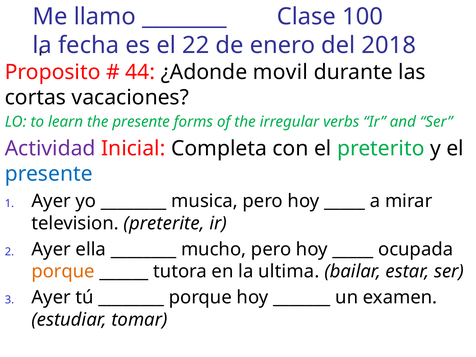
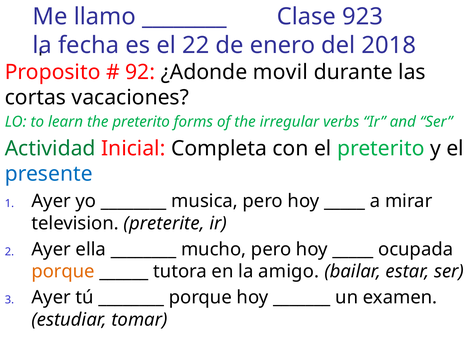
100: 100 -> 923 (363, 17)
44: 44 -> 92 (140, 72)
the presente: presente -> preterito (141, 122)
Actividad colour: purple -> green (50, 148)
ultima: ultima -> amigo (289, 271)
